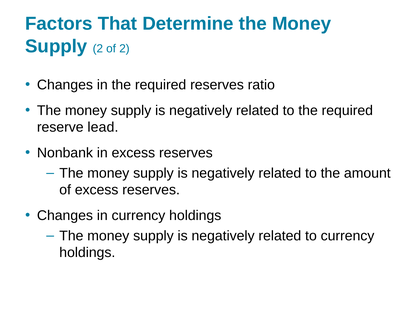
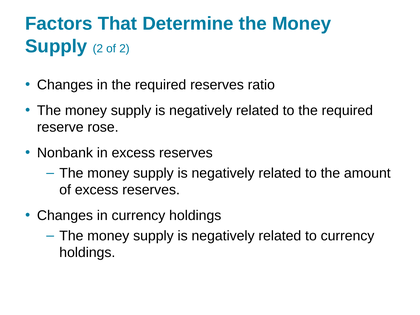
lead: lead -> rose (103, 127)
